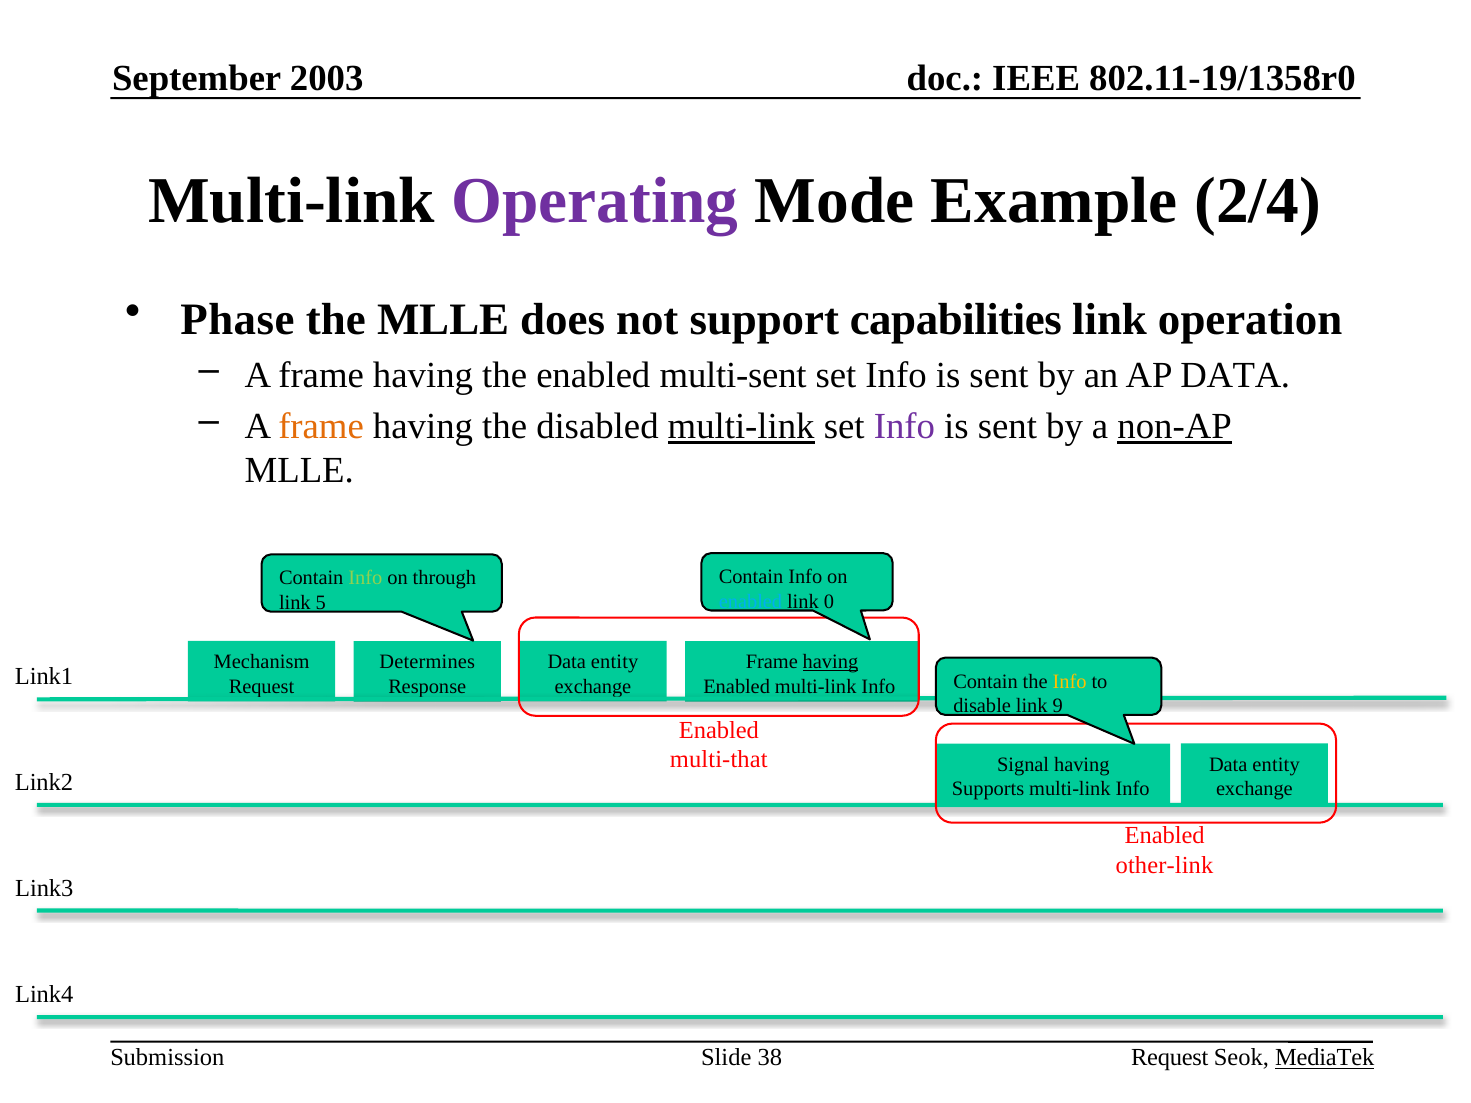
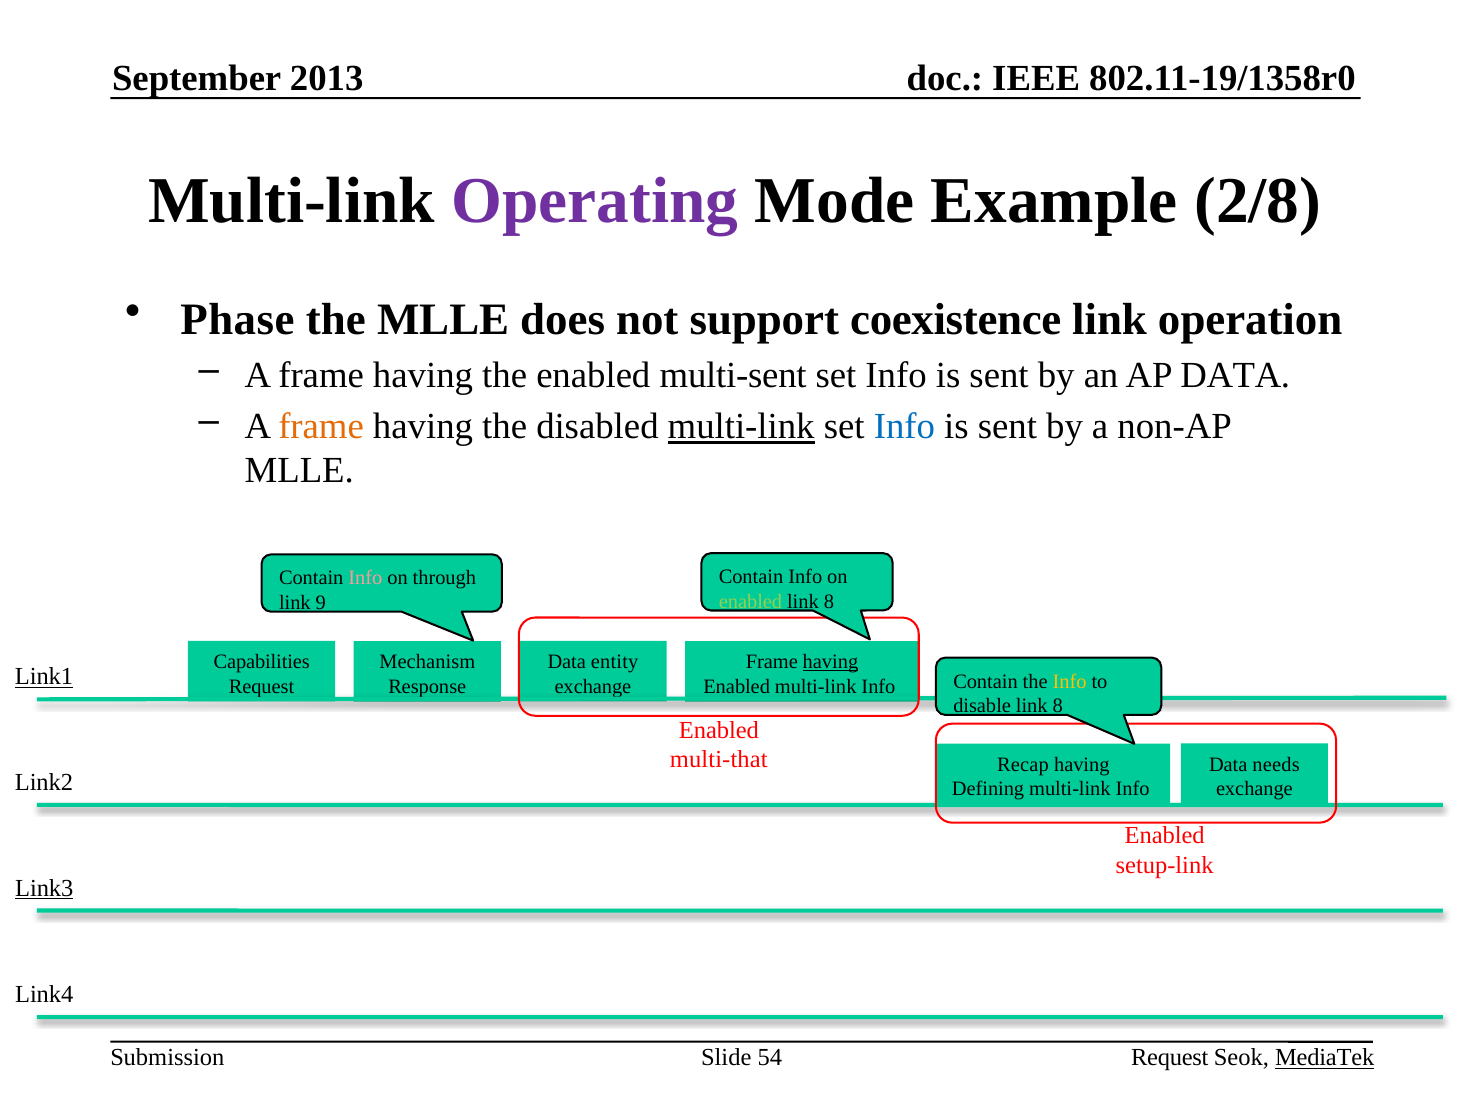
2003: 2003 -> 2013 (327, 78)
2/4: 2/4 -> 2/8 (1258, 201)
capabilities: capabilities -> coexistence (956, 319)
Info colour: purple -> blue (904, 427)
non-AP underline: present -> none (1175, 427)
Info colour: light green -> pink (365, 578)
enabled colour: light blue -> light green (751, 602)
0: 0 -> 8 (829, 602)
5: 5 -> 9 (321, 603)
Mechanism: Mechanism -> Capabilities (262, 662)
Determines: Determines -> Mechanism (427, 662)
Link1 underline: none -> present (44, 677)
disable link 9: 9 -> 8 (1058, 706)
Signal: Signal -> Recap (1023, 765)
entity: entity -> needs (1276, 765)
Supports: Supports -> Defining (988, 789)
other-link: other-link -> setup-link (1165, 865)
Link3 underline: none -> present (44, 888)
38: 38 -> 54 (770, 1058)
